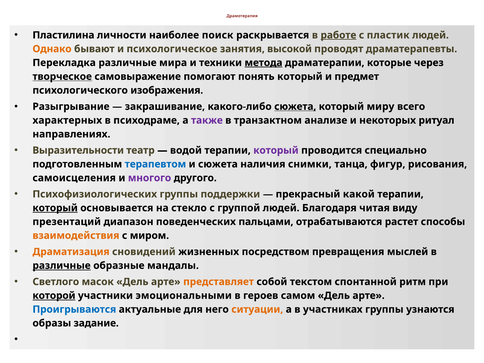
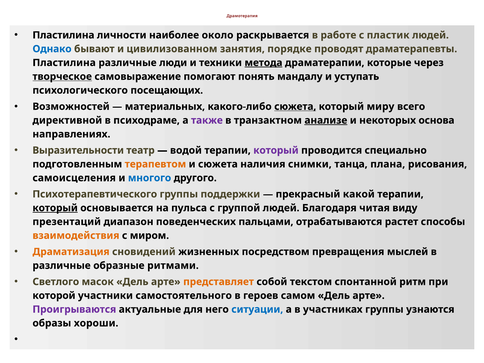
поиск: поиск -> около (218, 35)
работе underline: present -> none (338, 35)
Однако colour: orange -> blue (52, 49)
психологическое: психологическое -> цивилизованном (172, 49)
высокой: высокой -> порядке (289, 49)
Перекладка: Перекладка -> Пластилина (64, 63)
мира: мира -> люди (173, 63)
понять который: который -> мандалу (300, 77)
предмет: предмет -> уступать (357, 77)
изображения: изображения -> посещающих (167, 90)
Разыгрывание: Разыгрывание -> Возможностей (71, 107)
закрашивание: закрашивание -> материальных (165, 107)
характерных: характерных -> директивной (67, 120)
анализе underline: none -> present (326, 120)
ритуал: ритуал -> основа (436, 120)
терапевтом colour: blue -> orange (155, 164)
фигур: фигур -> плана (388, 164)
многого colour: purple -> blue (150, 178)
Психофизиологических: Психофизиологических -> Психотерапевтического (95, 194)
стекло: стекло -> пульса (189, 208)
различные underline: present -> none (62, 266)
мандалы: мандалы -> ритмами (173, 266)
которой underline: present -> none (54, 296)
эмоциональными: эмоциональными -> самостоятельного (184, 296)
Проигрываются colour: blue -> purple (74, 309)
ситуации colour: orange -> blue (257, 309)
задание: задание -> хороши (96, 323)
